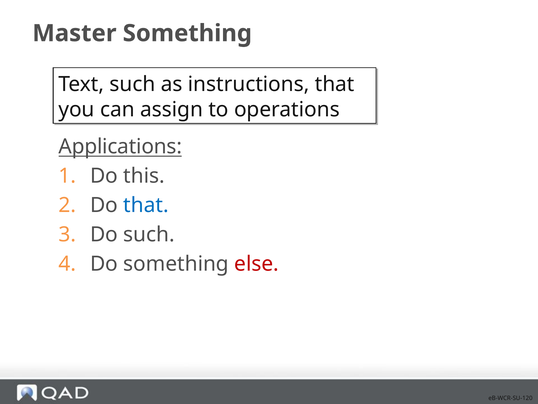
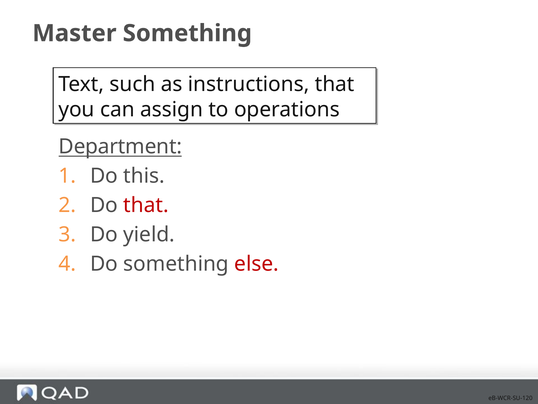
Applications: Applications -> Department (120, 146)
that colour: blue -> red (146, 205)
Do such: such -> yield (149, 234)
